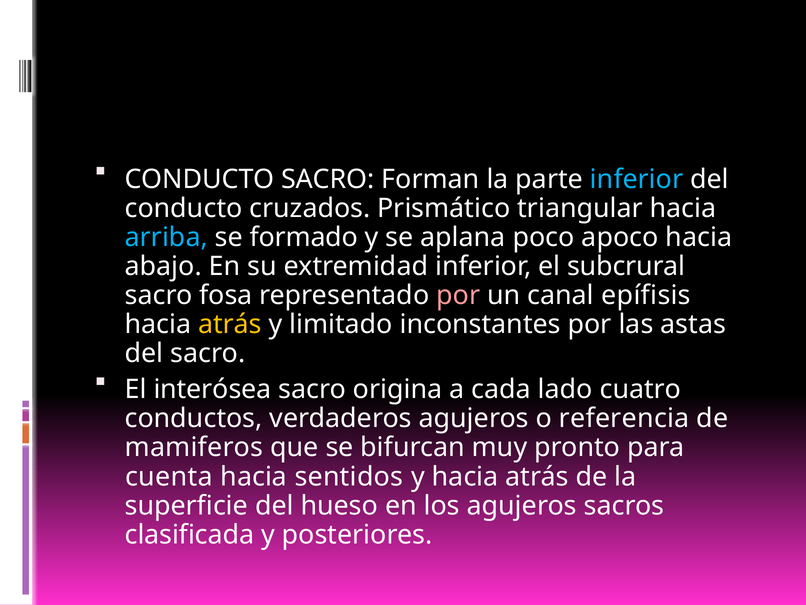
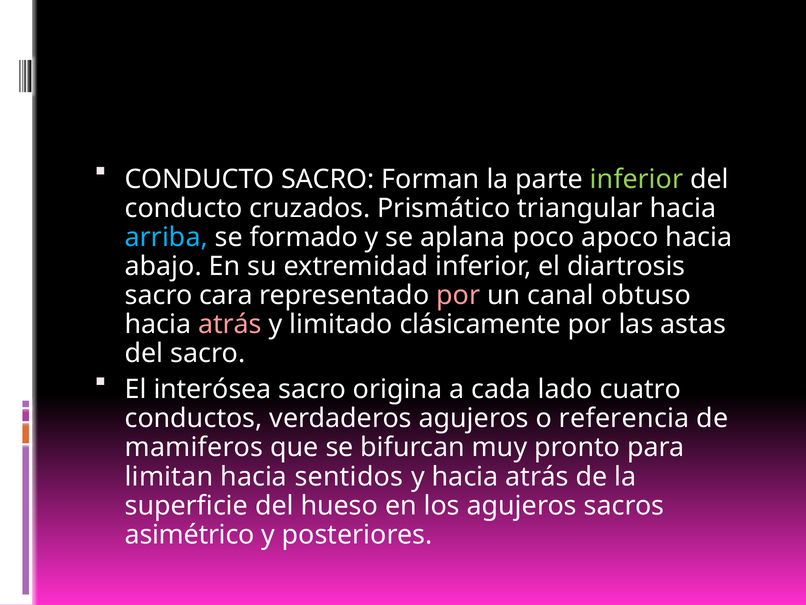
inferior colour: light blue -> light green (637, 179)
subcrural: subcrural -> diartrosis (626, 266)
fosa: fosa -> cara (226, 295)
epífisis: epífisis -> obtuso (646, 295)
atrás colour: yellow -> pink (230, 324)
inconstantes: inconstantes -> clásicamente (480, 324)
cuenta: cuenta -> limitan (169, 476)
clasificada: clasificada -> asimétrico (190, 534)
